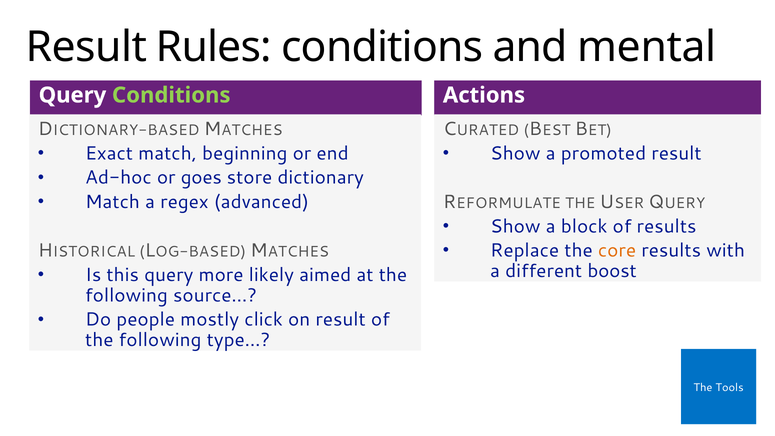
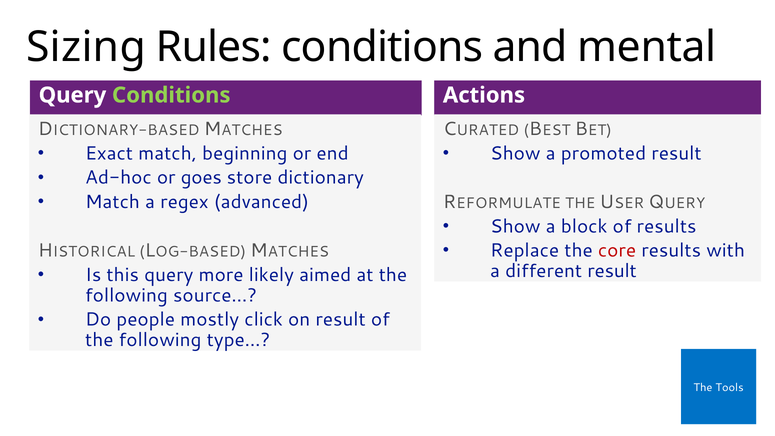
Result: Result -> Sizing (86, 47)
core colour: orange -> red (617, 251)
different boost: boost -> result (612, 271)
